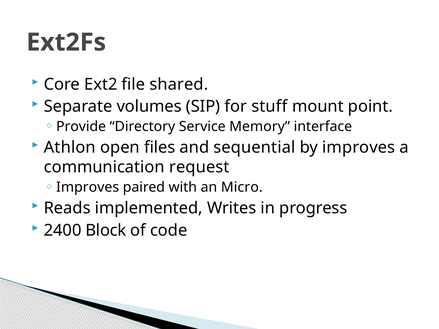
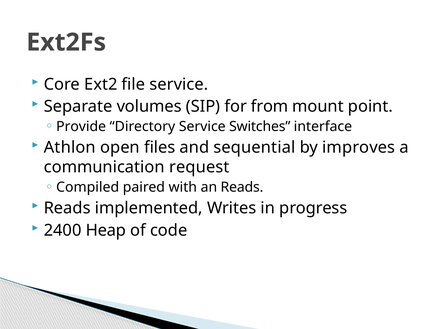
file shared: shared -> service (179, 84)
stuff: stuff -> from (270, 107)
Memory: Memory -> Switches (260, 127)
Improves: Improves -> Compiled (88, 187)
an Micro: Micro -> Reads (242, 187)
Block: Block -> Heap (106, 231)
